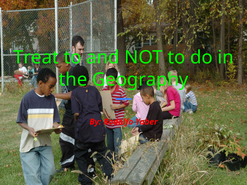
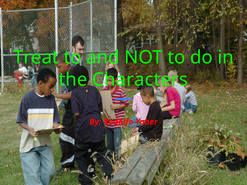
Geography: Geography -> Characters (140, 80)
